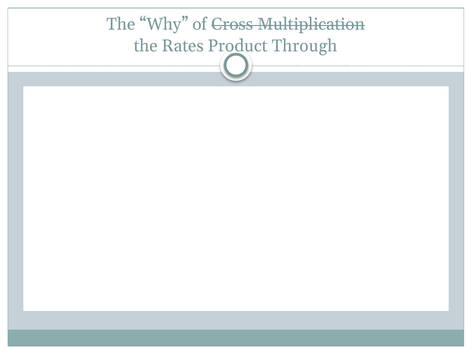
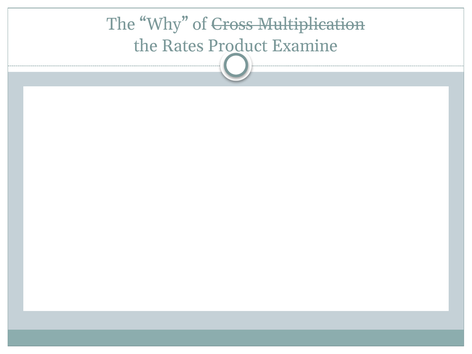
Through: Through -> Examine (305, 46)
